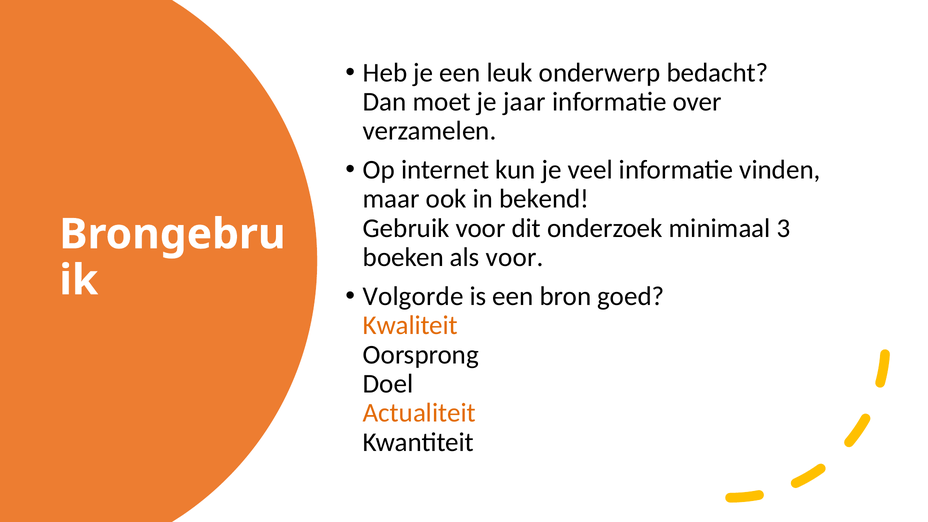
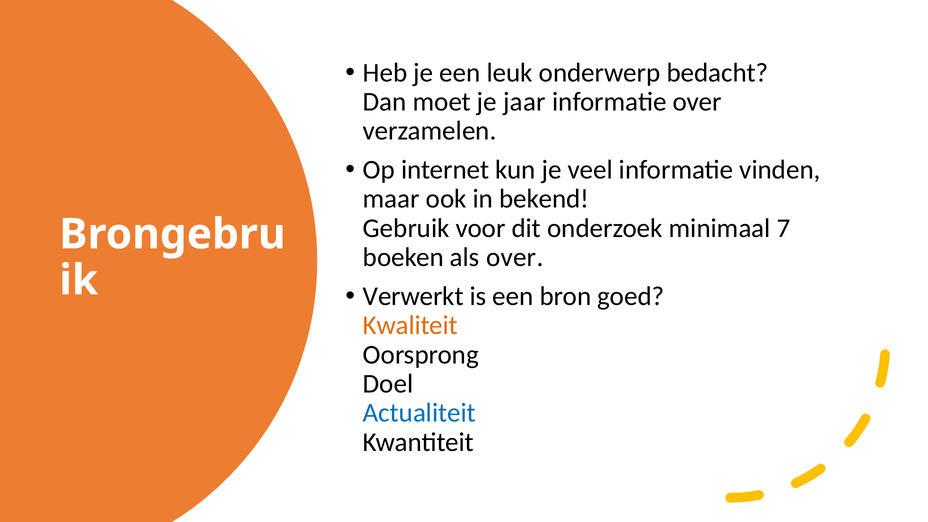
3: 3 -> 7 (784, 228)
als voor: voor -> over (515, 257)
Volgorde: Volgorde -> Verwerkt (413, 296)
Actualiteit colour: orange -> blue (419, 413)
